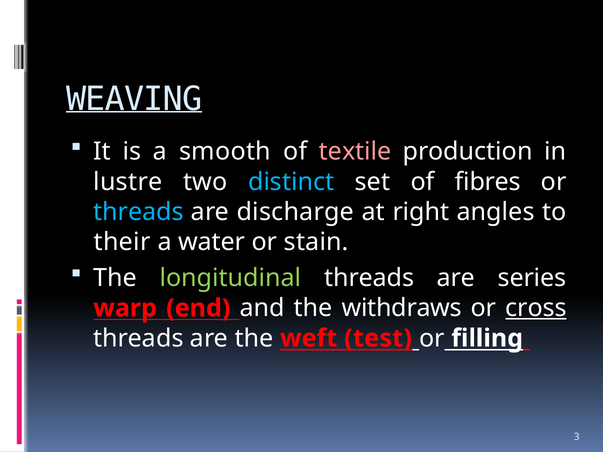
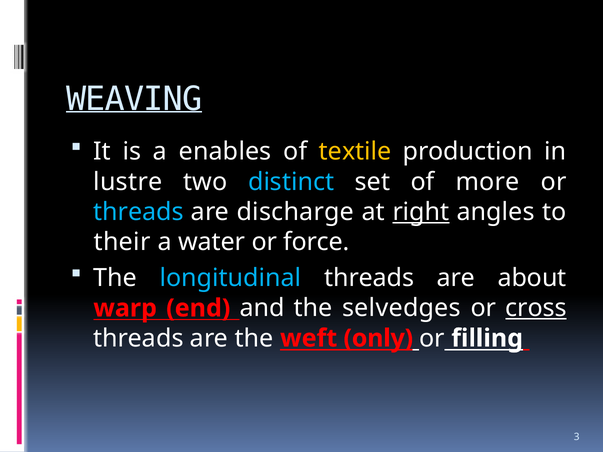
smooth: smooth -> enables (225, 152)
textile colour: pink -> yellow (355, 152)
fibres: fibres -> more (488, 182)
right underline: none -> present (421, 212)
stain: stain -> force (316, 242)
longitudinal colour: light green -> light blue (231, 278)
series: series -> about (532, 278)
withdraws: withdraws -> selvedges (402, 308)
test: test -> only (378, 338)
